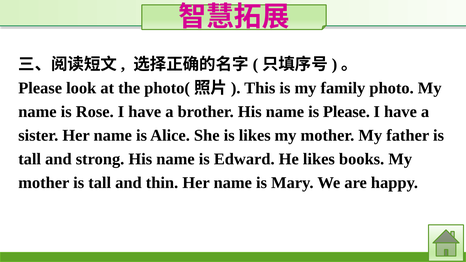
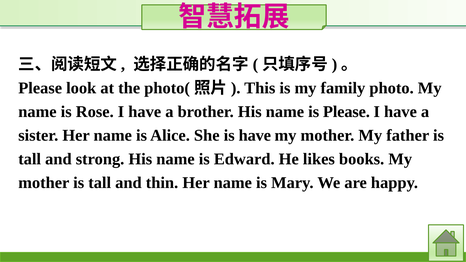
is likes: likes -> have (255, 136)
